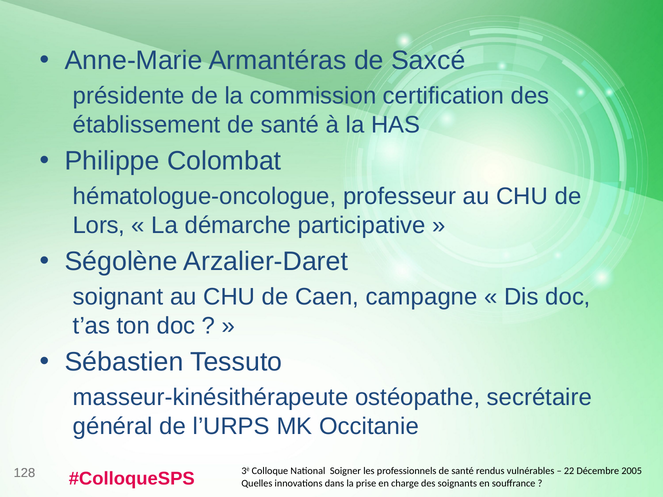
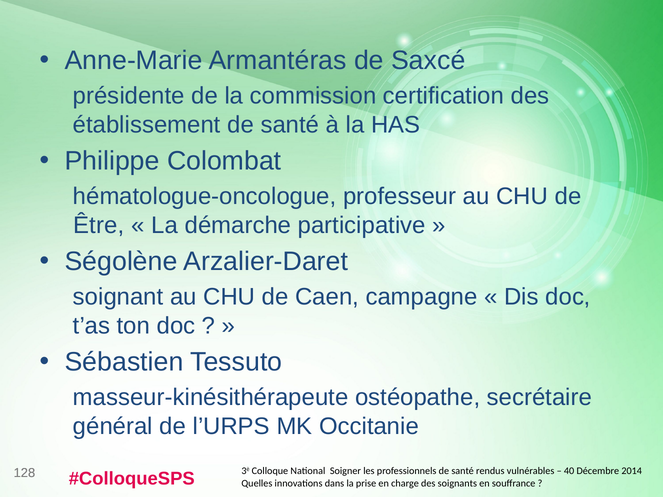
Lors: Lors -> Être (99, 225)
22: 22 -> 40 (569, 471)
2005: 2005 -> 2014 (632, 471)
